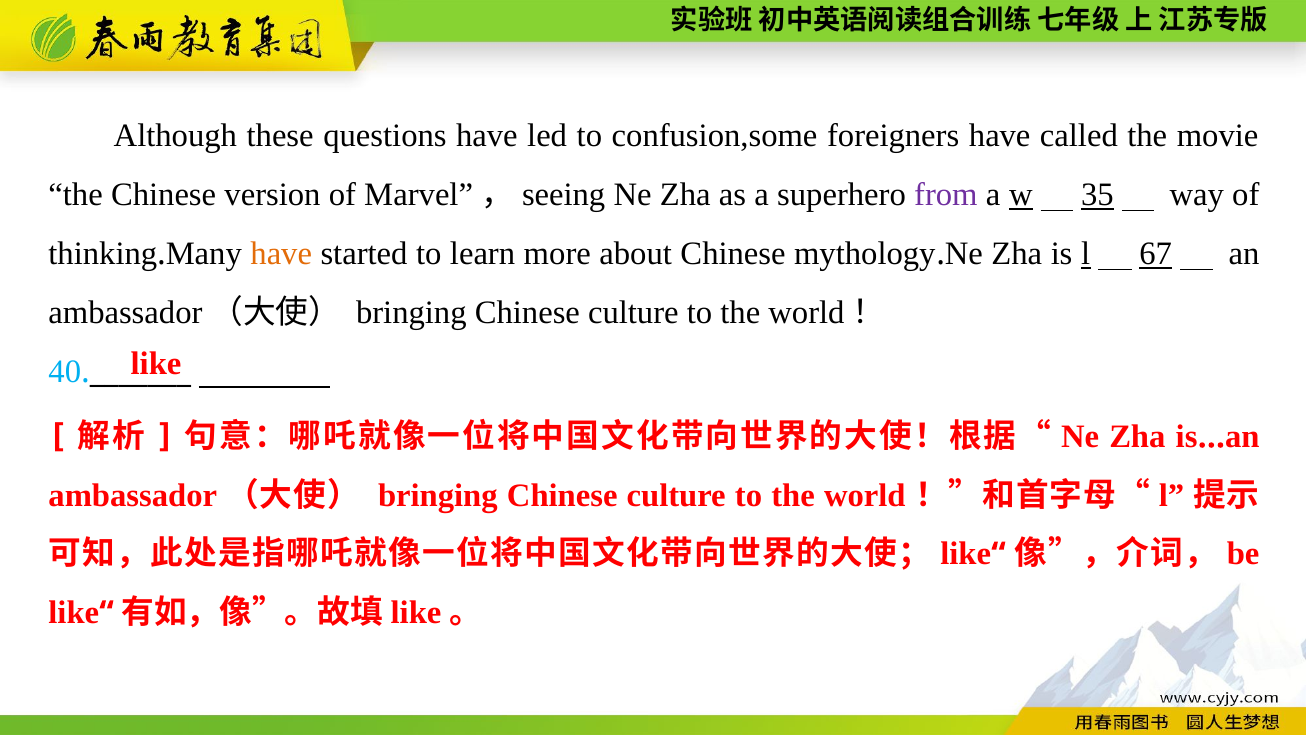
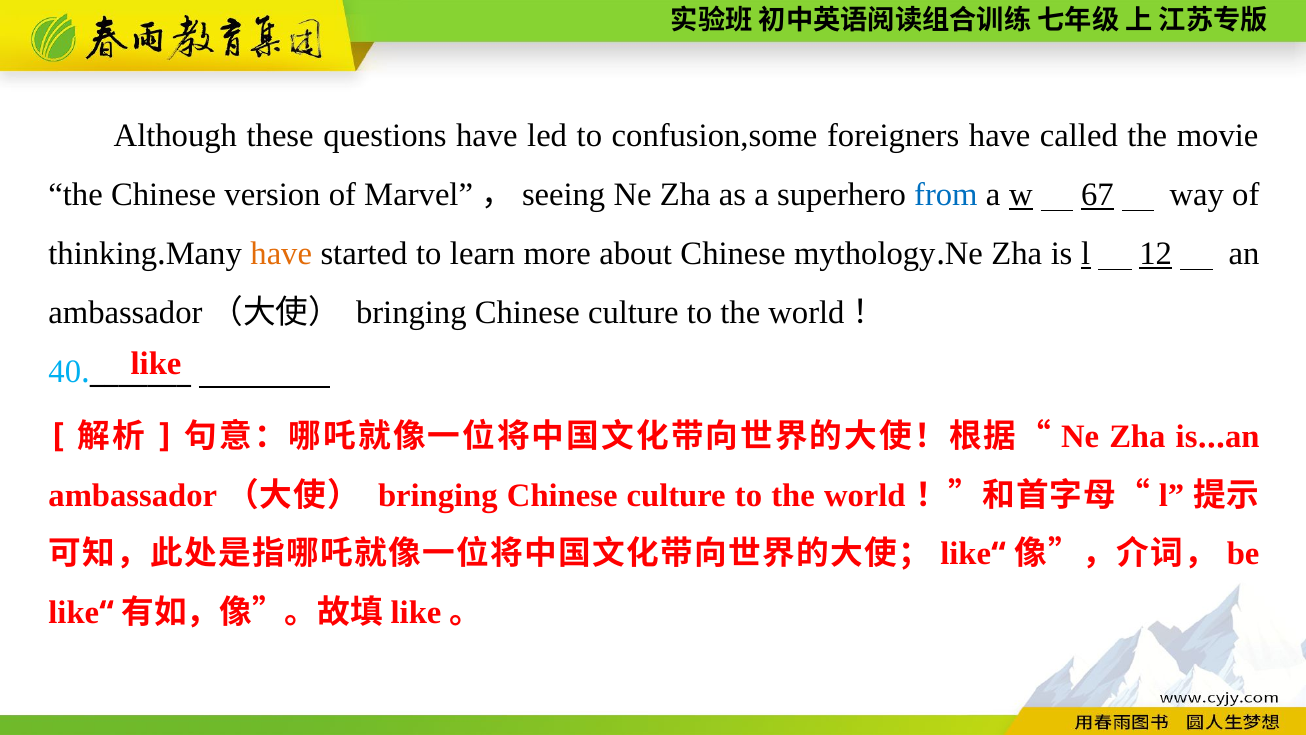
from colour: purple -> blue (946, 195)
35: 35 -> 67 (1097, 195)
67: 67 -> 12 (1156, 254)
